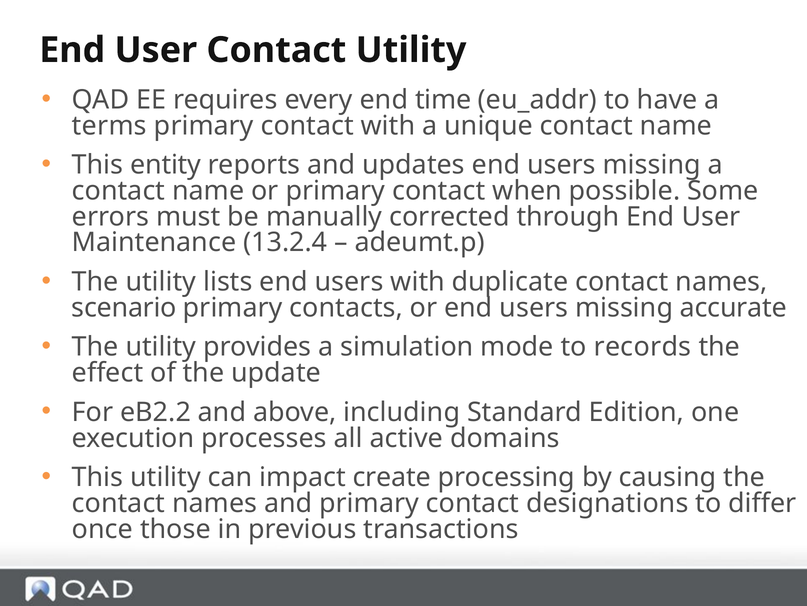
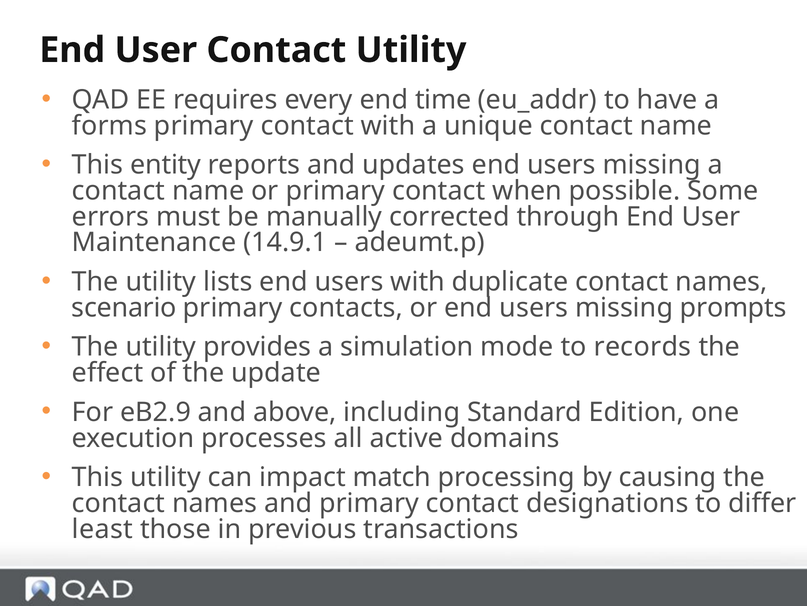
terms: terms -> forms (109, 126)
13.2.4: 13.2.4 -> 14.9.1 (285, 242)
accurate: accurate -> prompts (733, 307)
eB2.2: eB2.2 -> eB2.9 (156, 412)
create: create -> match (392, 477)
once: once -> least (102, 529)
